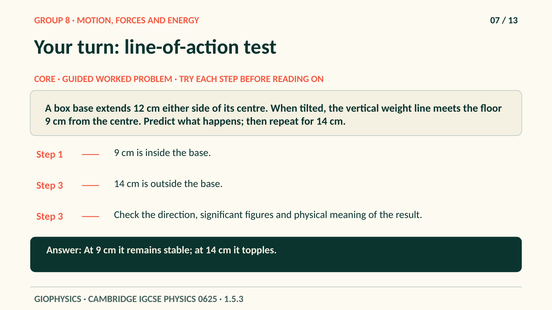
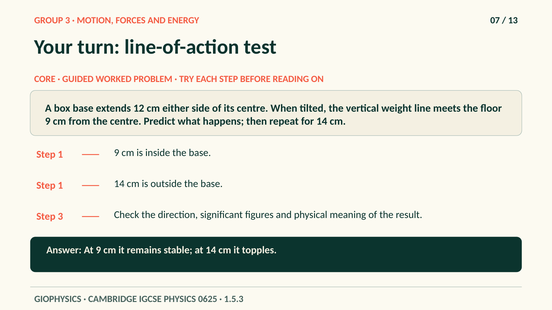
GROUP 8: 8 -> 3 (68, 20)
3: 3 -> 1 (60, 186)
